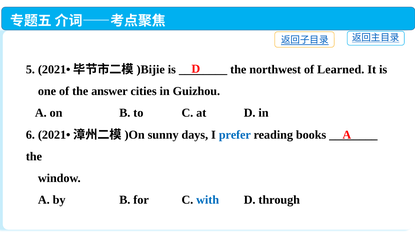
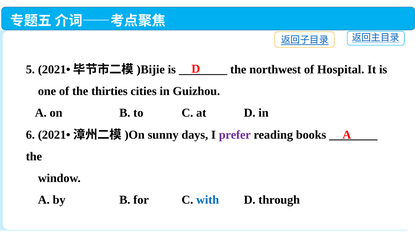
Learned: Learned -> Hospital (341, 70)
answer: answer -> thirties (109, 91)
prefer colour: blue -> purple (235, 135)
